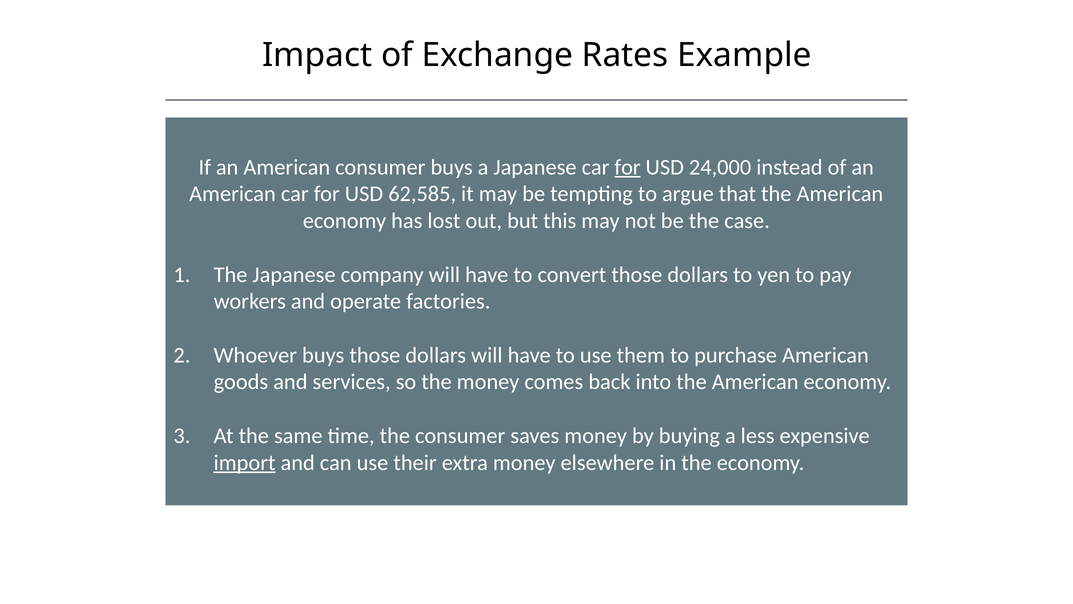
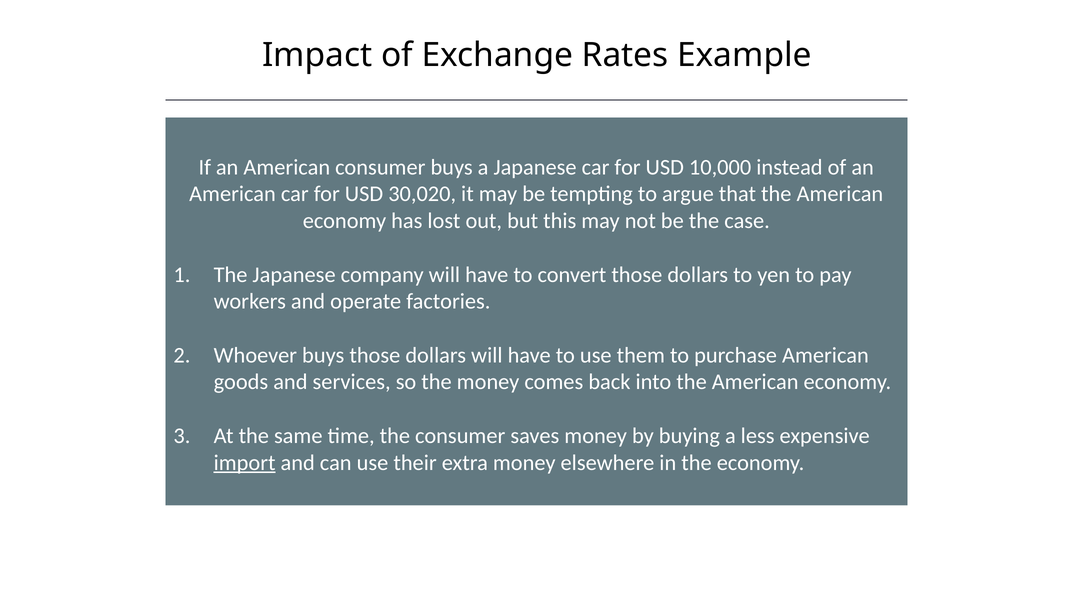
for underline: present -> none (628, 167)
24,000: 24,000 -> 10,000 (720, 167)
62,585: 62,585 -> 30,020 (422, 194)
